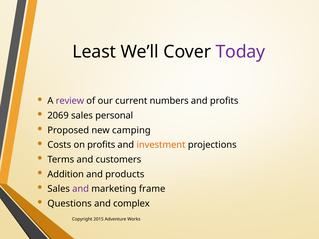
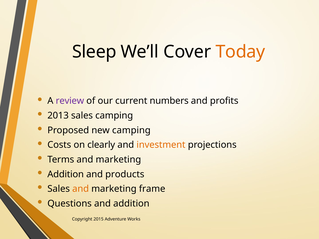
Least: Least -> Sleep (94, 52)
Today colour: purple -> orange (240, 52)
2069: 2069 -> 2013 (58, 116)
sales personal: personal -> camping (114, 116)
on profits: profits -> clearly (101, 145)
Terms and customers: customers -> marketing (118, 160)
and colour: purple -> orange (81, 189)
and complex: complex -> addition (131, 204)
